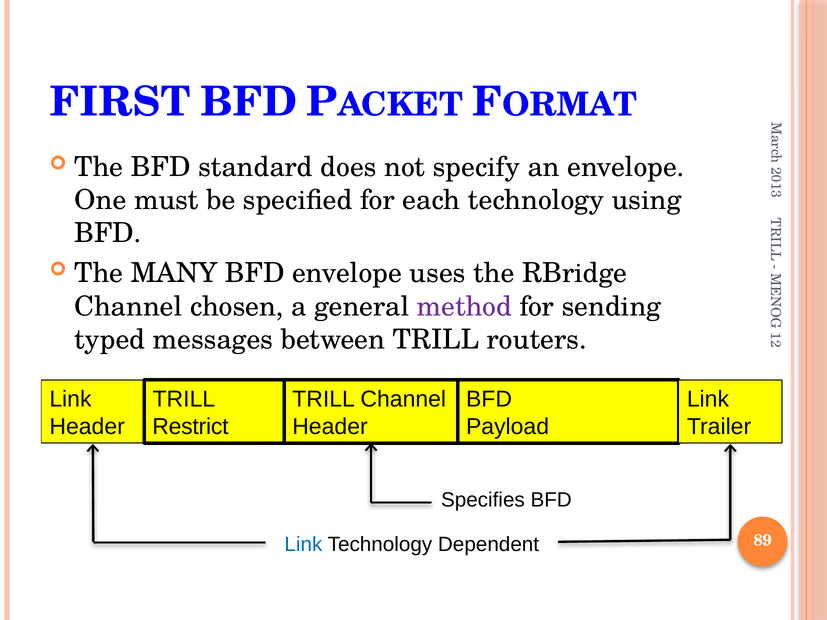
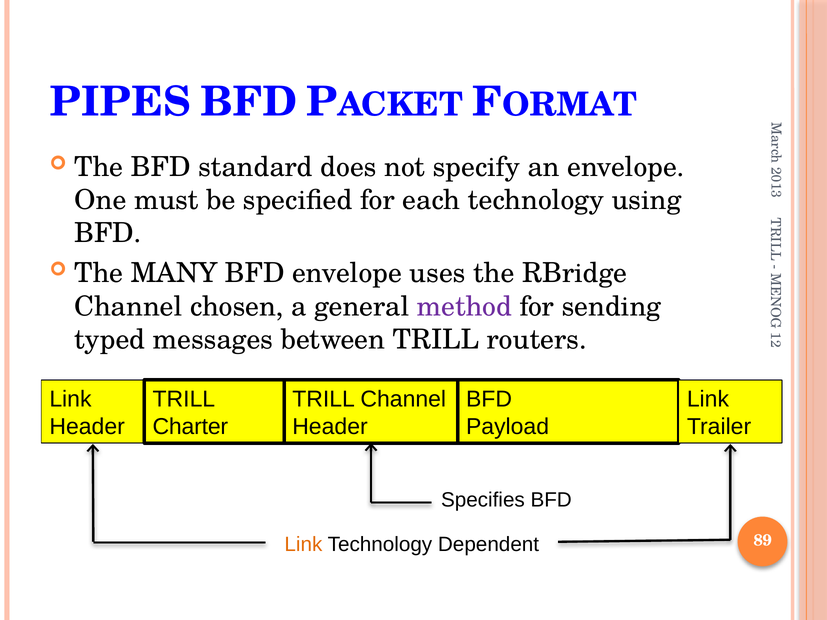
FIRST: FIRST -> PIPES (120, 102)
Restrict: Restrict -> Charter (190, 427)
Link colour: blue -> orange (303, 544)
